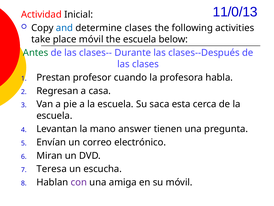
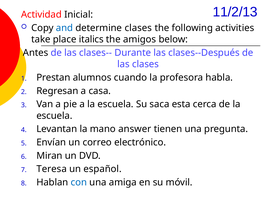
11/0/13: 11/0/13 -> 11/2/13 (235, 12)
place móvil: móvil -> italics (91, 39)
the escuela: escuela -> amigos (140, 39)
Antes colour: green -> black (36, 53)
profesor: profesor -> alumnos (92, 77)
escucha: escucha -> español (103, 169)
con colour: purple -> blue (79, 182)
